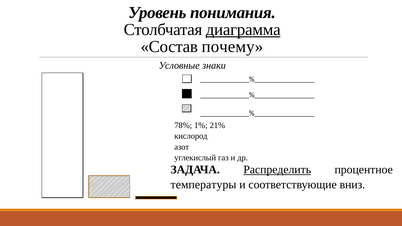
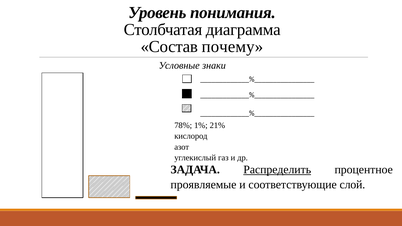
диаграмма underline: present -> none (243, 30)
температуры: температуры -> проявляемые (203, 185)
вниз: вниз -> слой (352, 185)
